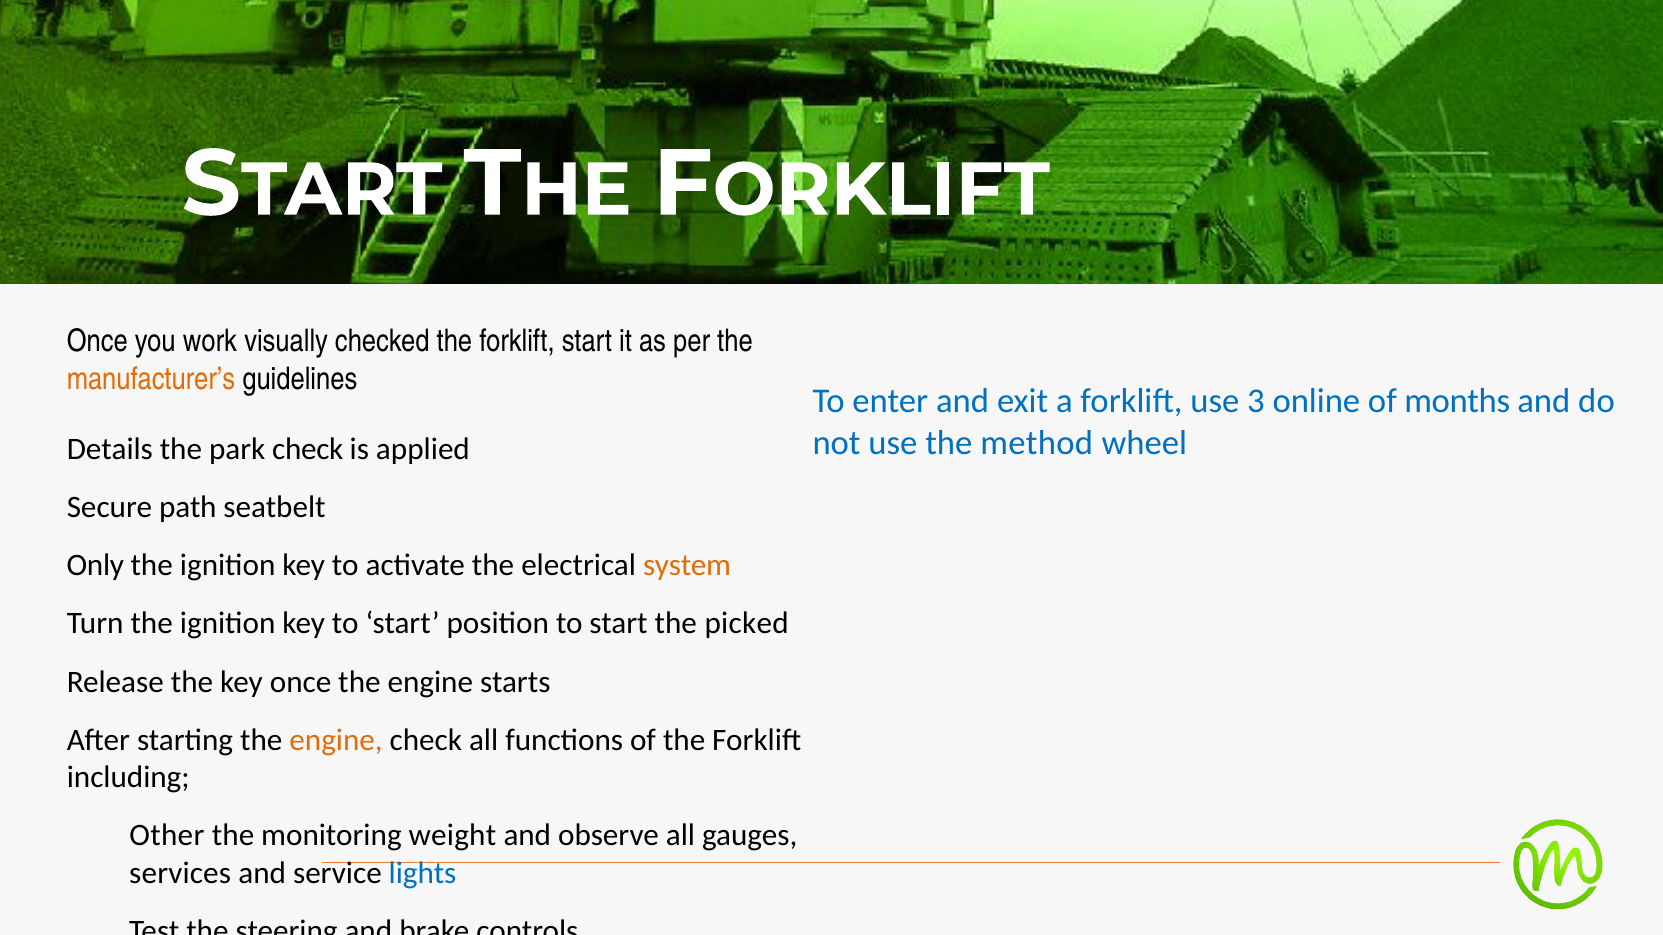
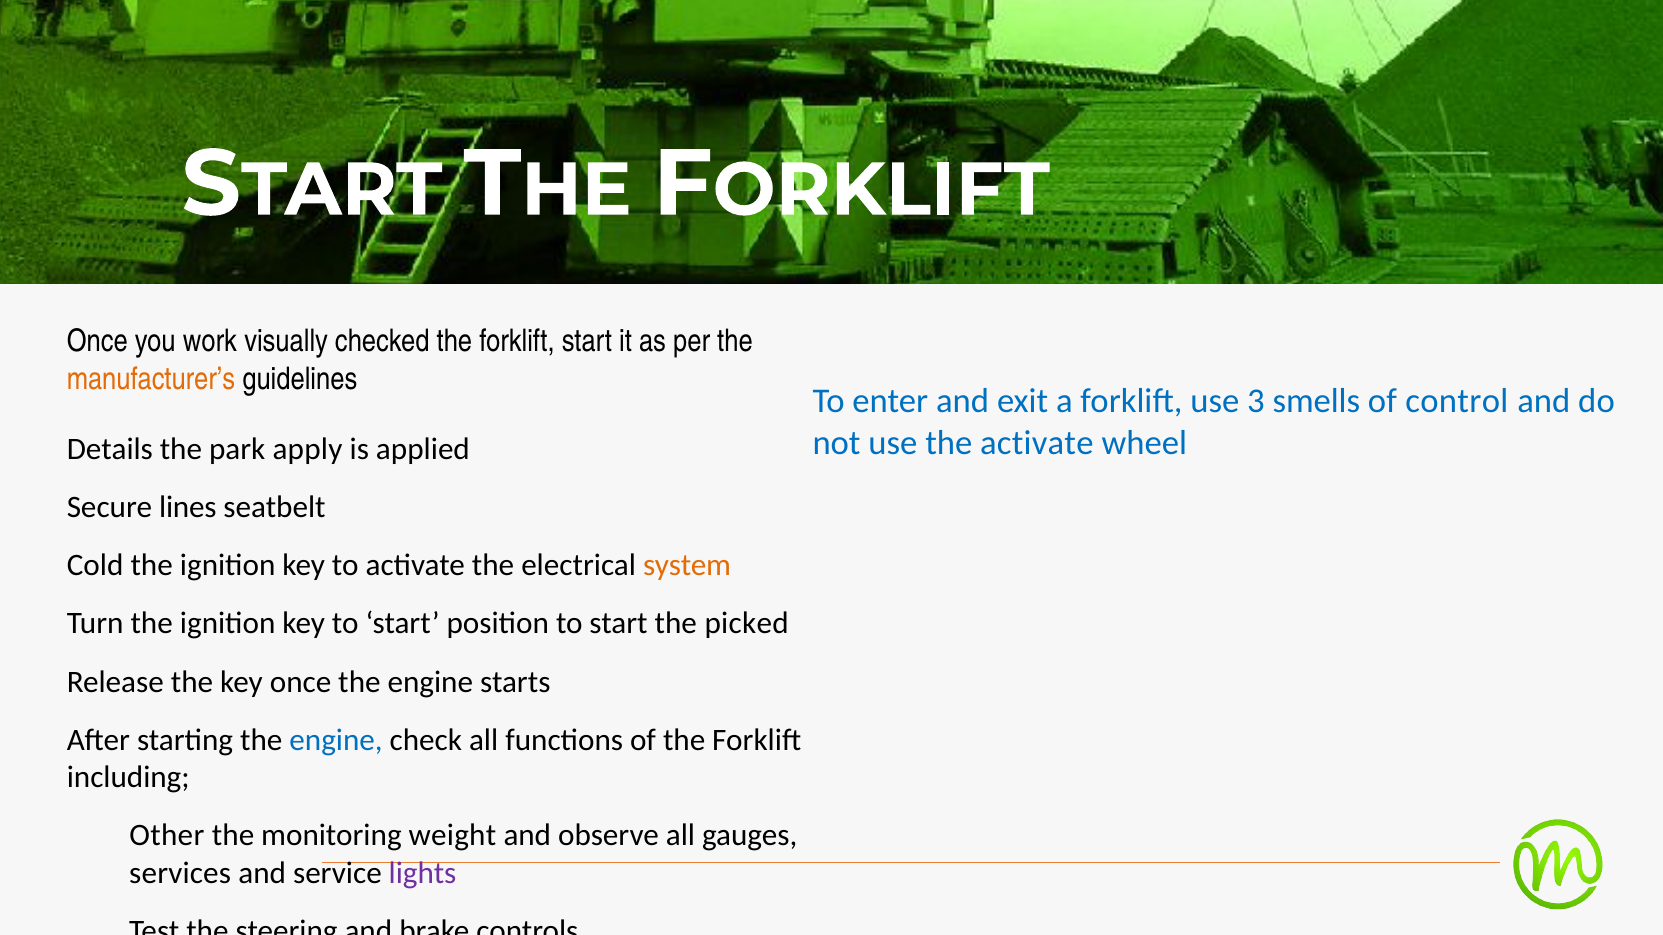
3 online: online -> smells (1316, 401)
months: months -> control (1457, 401)
the method: method -> activate (1037, 443)
park check: check -> apply (307, 449)
path: path -> lines (188, 508)
Only: Only -> Cold (95, 566)
engine colour: orange -> blue (336, 740)
lights colour: blue -> purple (423, 873)
